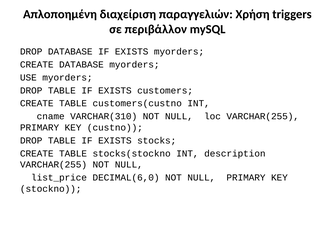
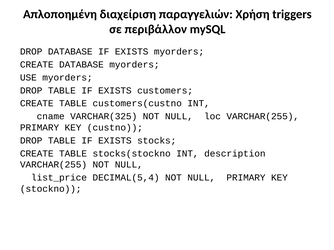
VARCHAR(310: VARCHAR(310 -> VARCHAR(325 (104, 117)
DECIMAL(6,0: DECIMAL(6,0 -> DECIMAL(5,4 (126, 178)
